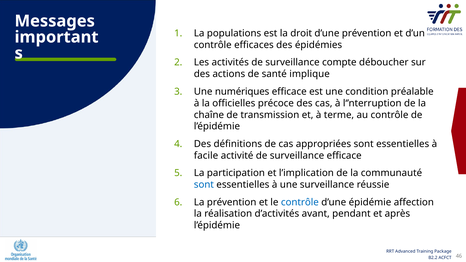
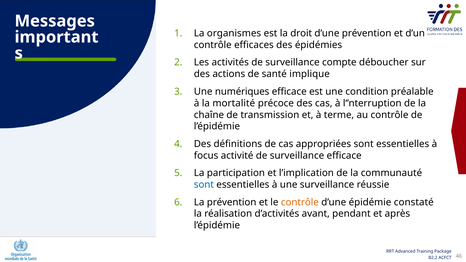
populations: populations -> organismes (234, 33)
officielles: officielles -> mortalité (234, 103)
facile: facile -> focus (206, 156)
contrôle colour: blue -> orange (300, 202)
affection: affection -> constaté (414, 202)
